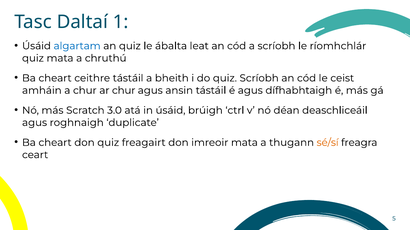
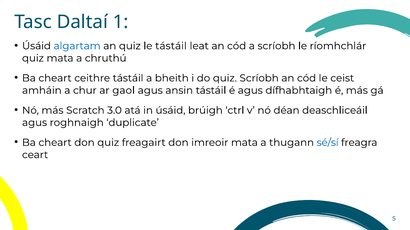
le ábalta: ábalta -> tástáil (171, 46)
ar chur: chur -> gaol (124, 91)
sé/sí colour: orange -> blue (328, 143)
